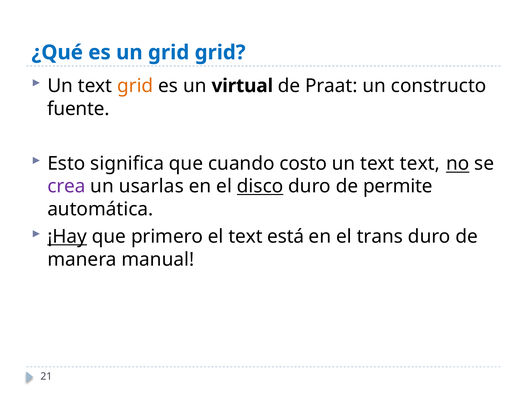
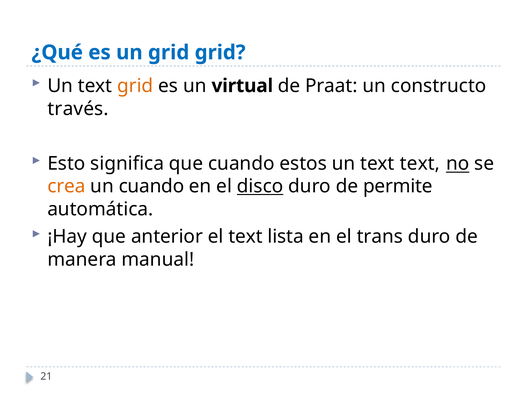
fuente: fuente -> través (78, 109)
costo: costo -> estos (303, 163)
crea colour: purple -> orange (66, 186)
un usarlas: usarlas -> cuando (151, 186)
¡Hay underline: present -> none (67, 236)
primero: primero -> anterior (167, 236)
está: está -> lista (286, 236)
